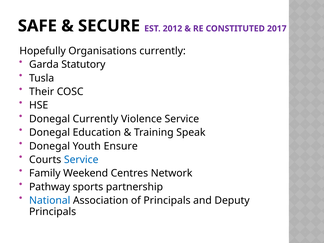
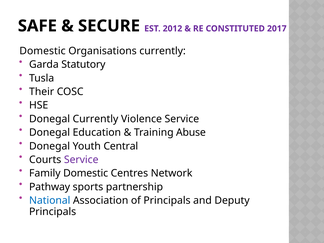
Hopefully: Hopefully -> Domestic (43, 51)
Speak: Speak -> Abuse (191, 133)
Ensure: Ensure -> Central (121, 146)
Service colour: blue -> purple (81, 160)
Family Weekend: Weekend -> Domestic (86, 173)
